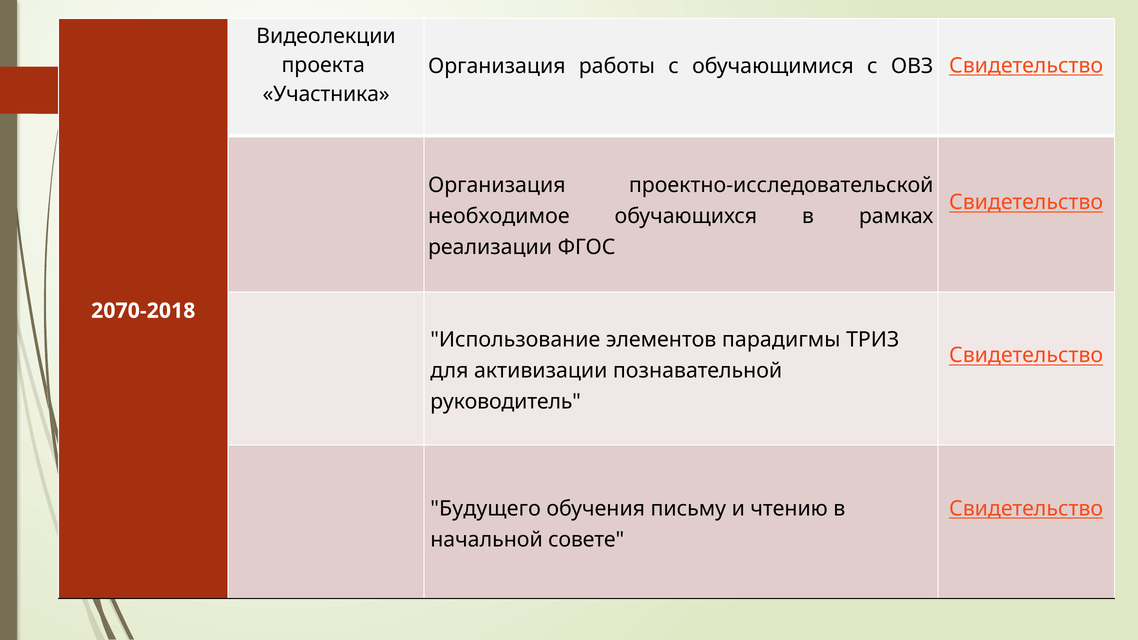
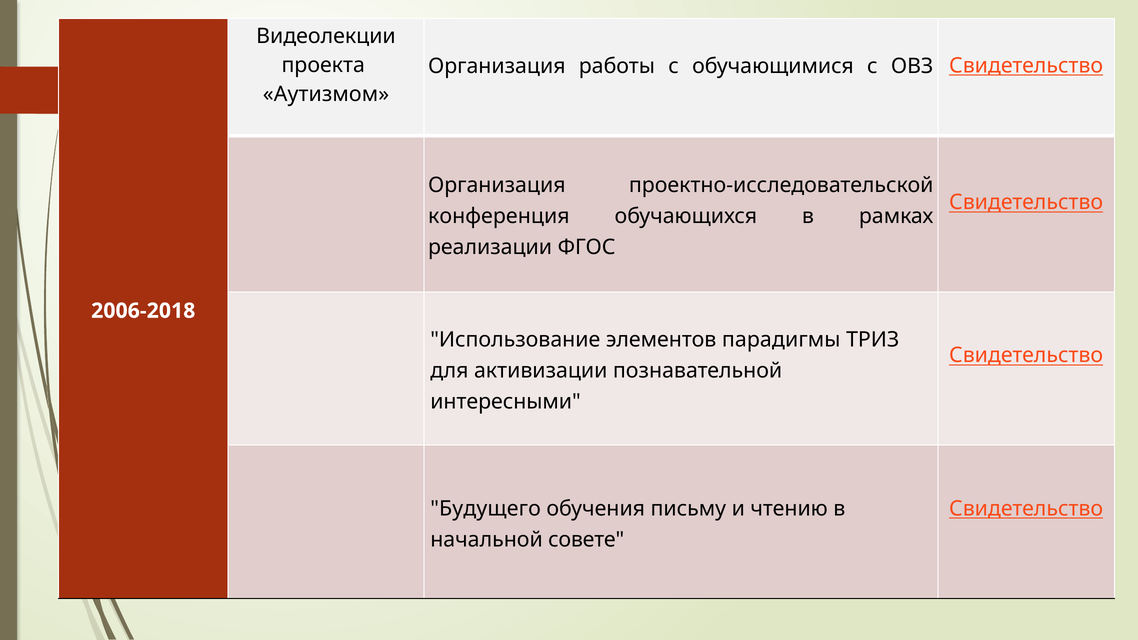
Участника: Участника -> Аутизмом (326, 94)
необходимое: необходимое -> конференция (499, 216)
2070-2018: 2070-2018 -> 2006-2018 (143, 311)
руководитель: руководитель -> интересными (505, 402)
